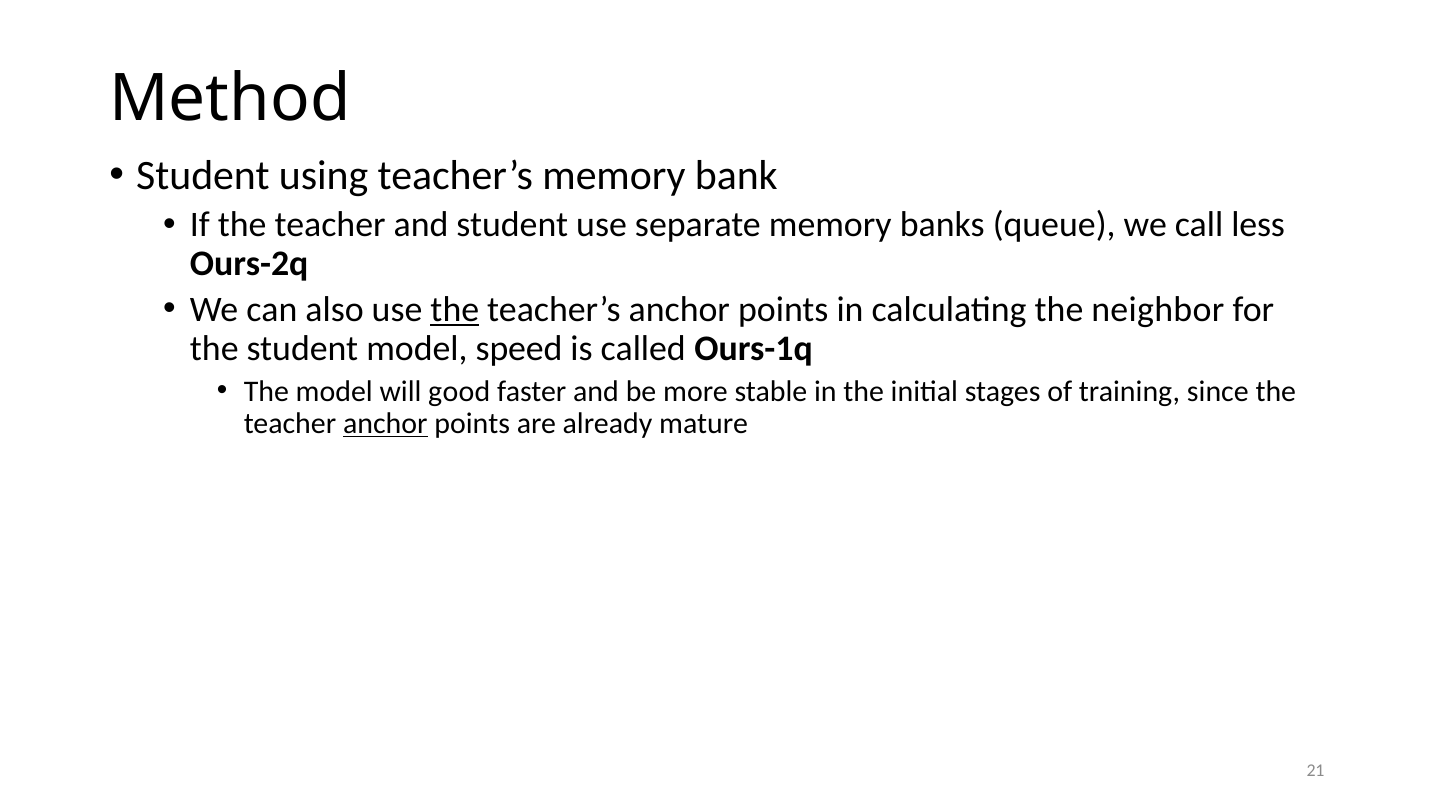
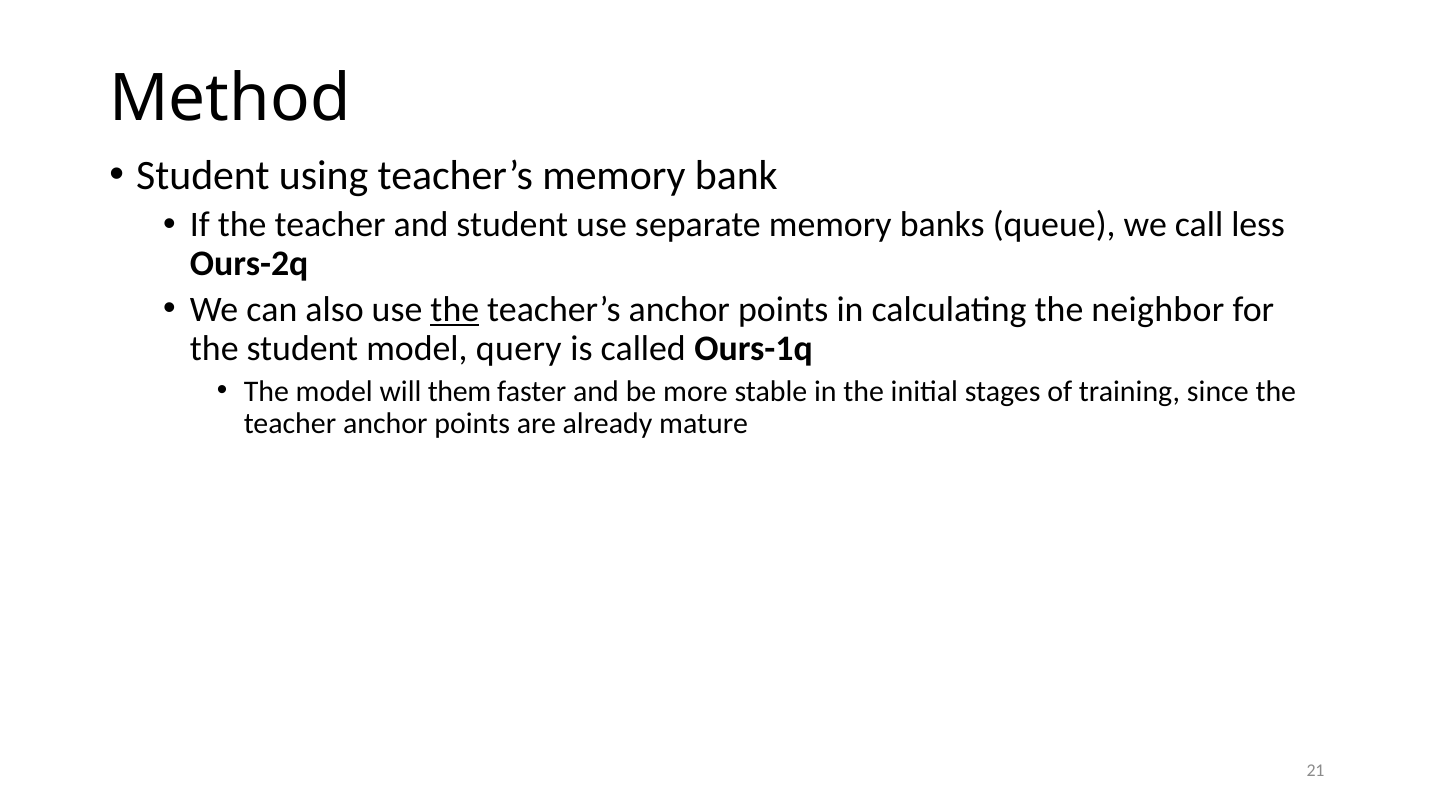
speed: speed -> query (519, 348)
good: good -> them (460, 391)
anchor underline: present -> none (385, 423)
